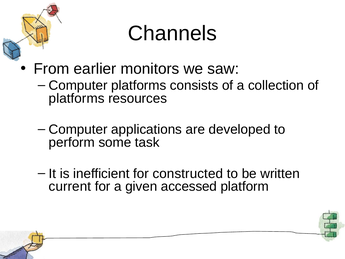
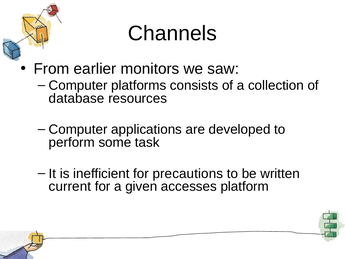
platforms: platforms -> database (77, 98)
constructed: constructed -> precautions (188, 173)
accessed: accessed -> accesses (189, 186)
